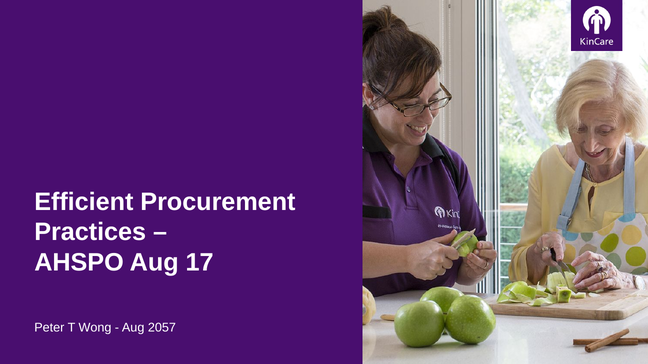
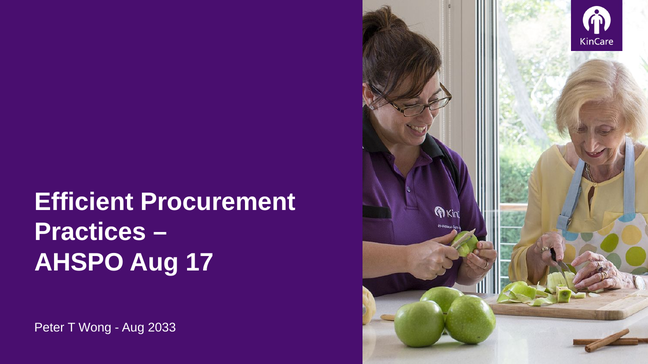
2057: 2057 -> 2033 (162, 328)
